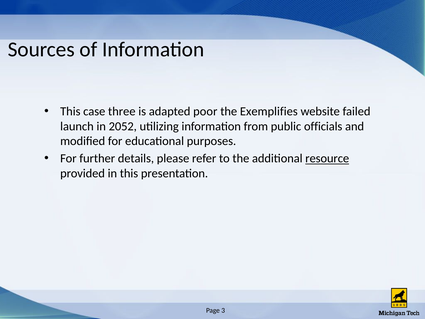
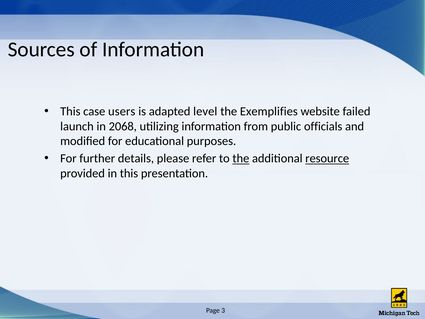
three: three -> users (122, 111)
poor: poor -> level (205, 111)
2052: 2052 -> 2068 (123, 126)
the underline: none -> present (241, 158)
